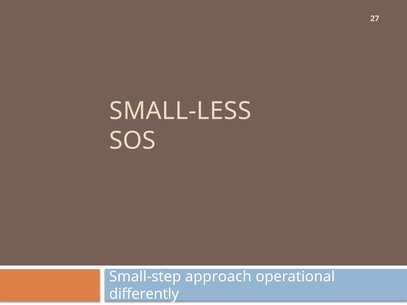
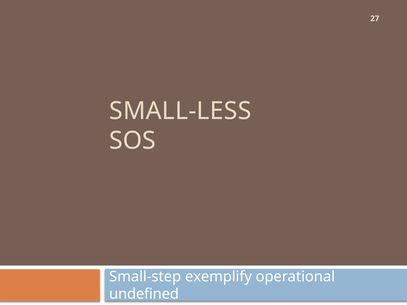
approach: approach -> exemplify (218, 277)
differently: differently -> undefined (144, 294)
